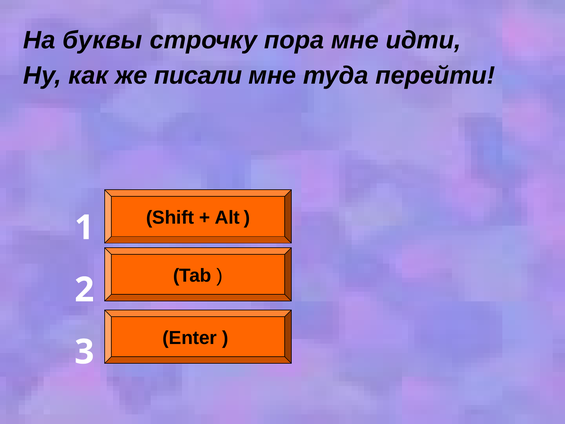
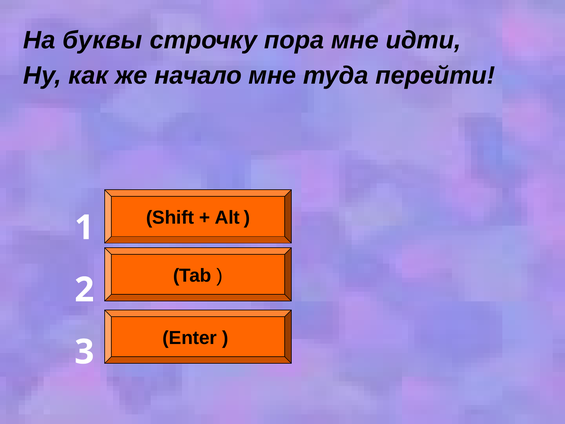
писали: писали -> начало (198, 75)
